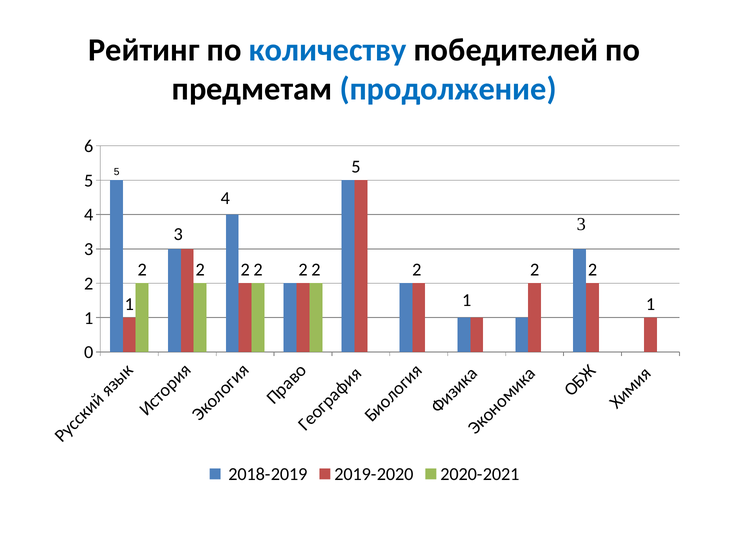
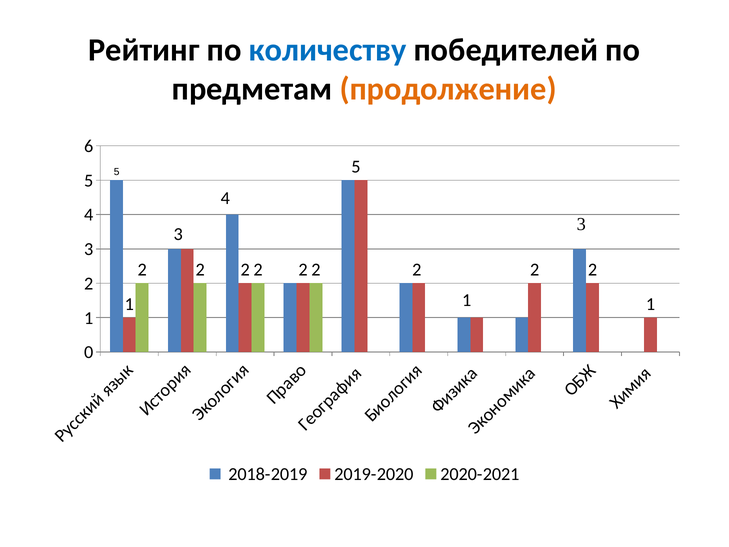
продолжение colour: blue -> orange (448, 89)
